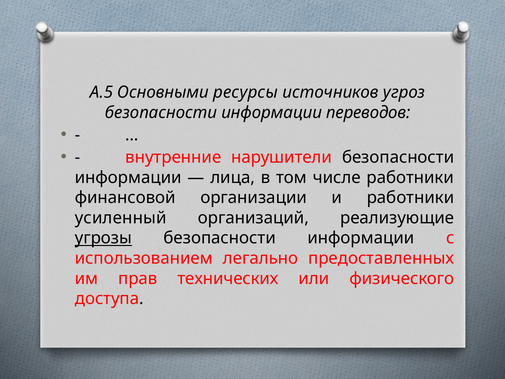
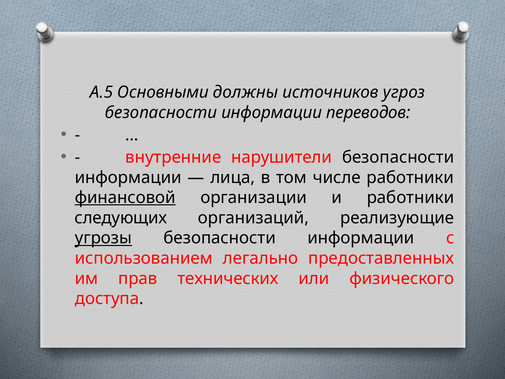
ресурсы: ресурсы -> должны (246, 92)
финансовой underline: none -> present (125, 198)
усиленный: усиленный -> следующих (121, 218)
